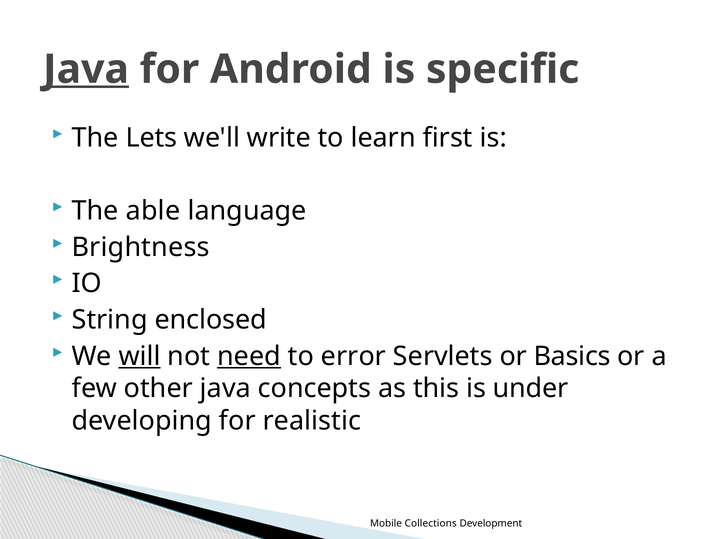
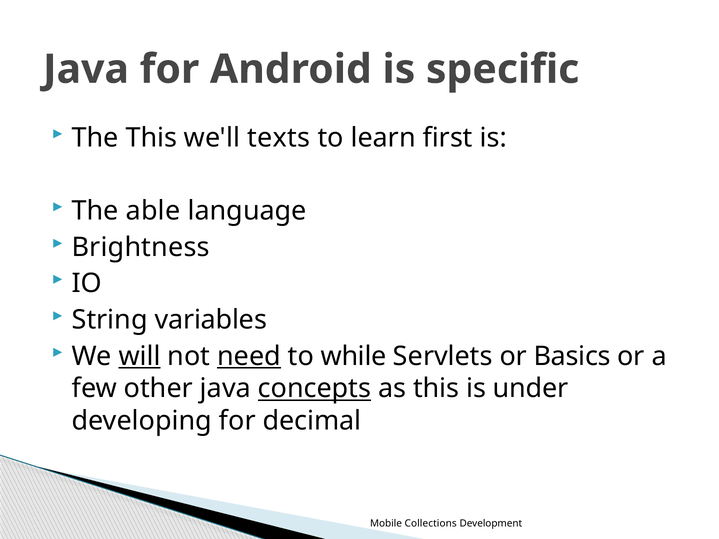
Java underline: present -> none (86, 69)
The Lets: Lets -> This (151, 138)
write: write -> texts (279, 138)
enclosed: enclosed -> variables (211, 320)
error: error -> while (354, 356)
concepts underline: none -> present (314, 389)
realistic: realistic -> decimal (312, 421)
